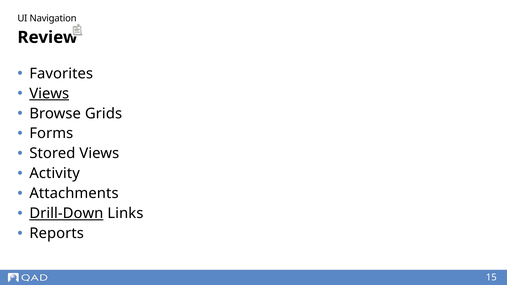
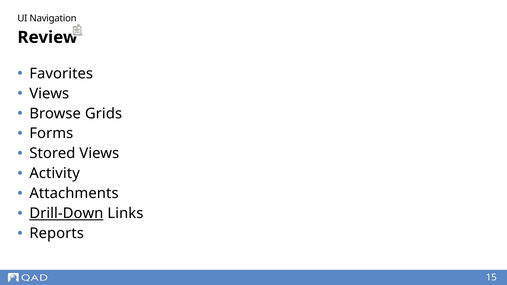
Views underline: present -> none (49, 94)
